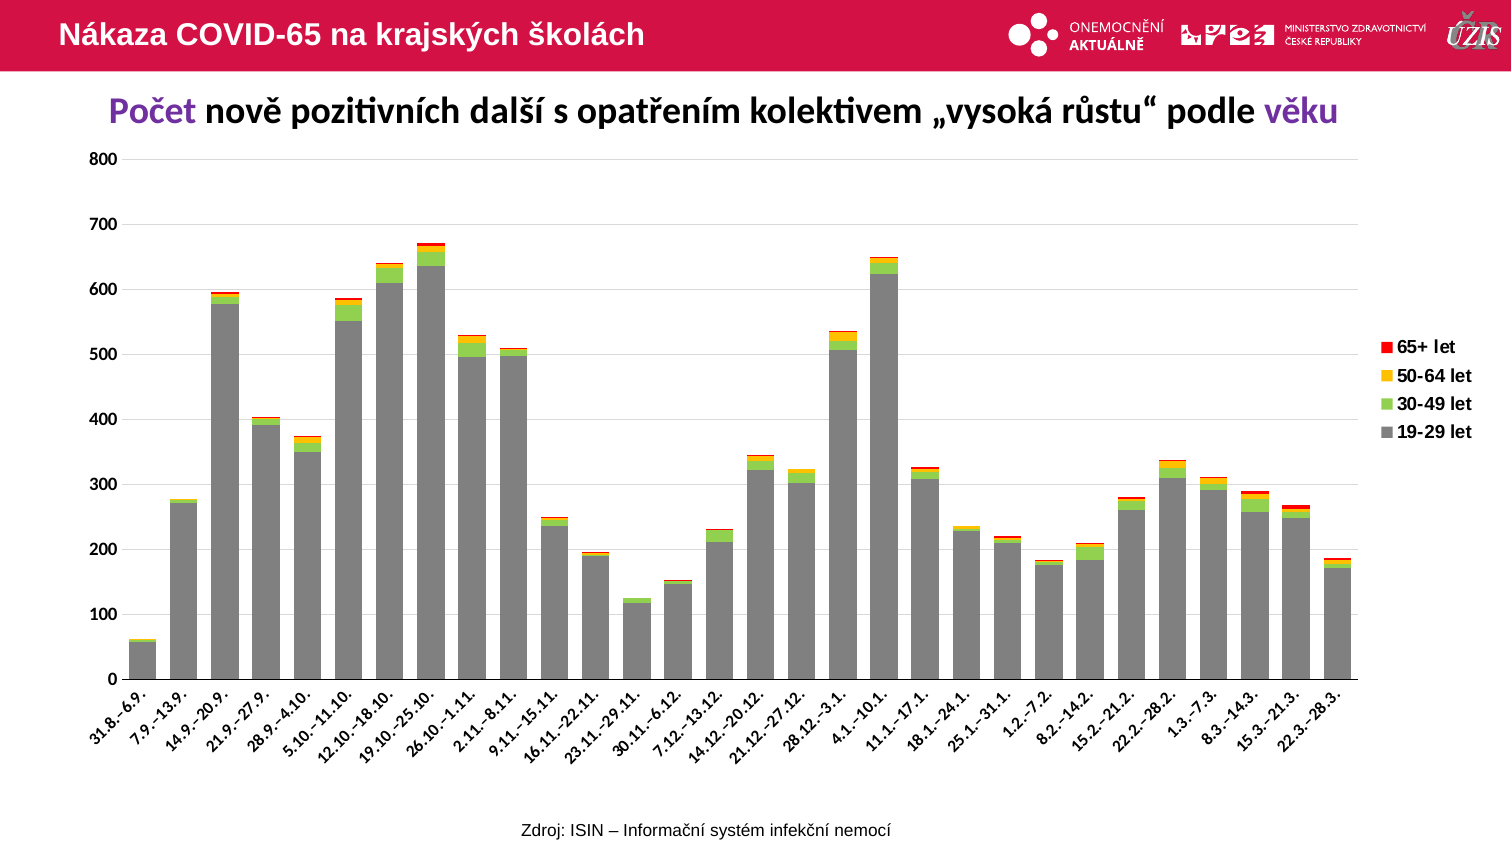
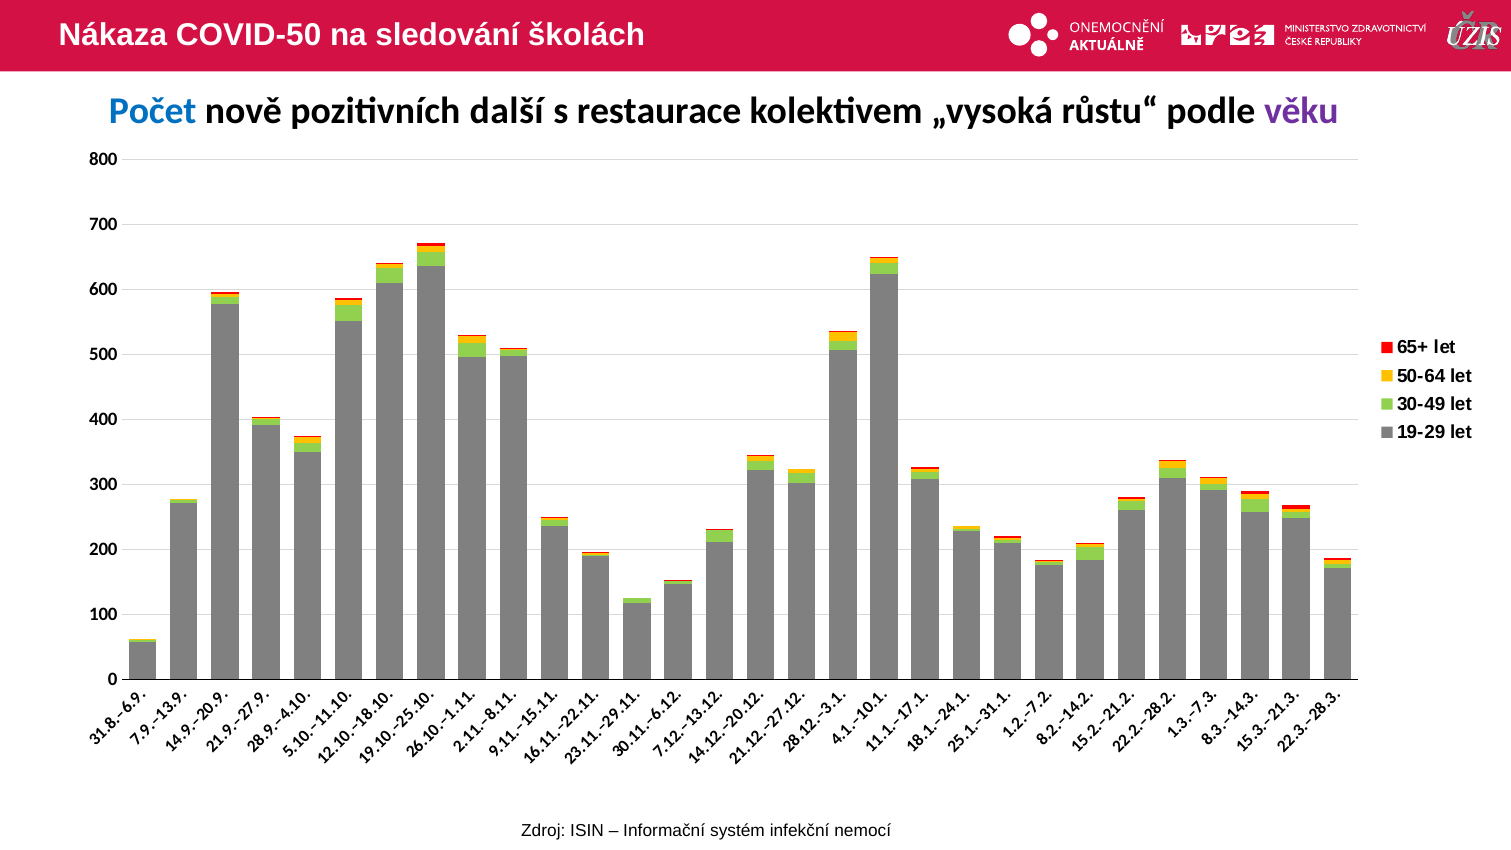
COVID-65: COVID-65 -> COVID-50 (249, 35)
krajských: krajských -> sledování (447, 35)
Počet colour: purple -> blue (153, 111)
opatřením: opatřením -> restaurace (659, 111)
